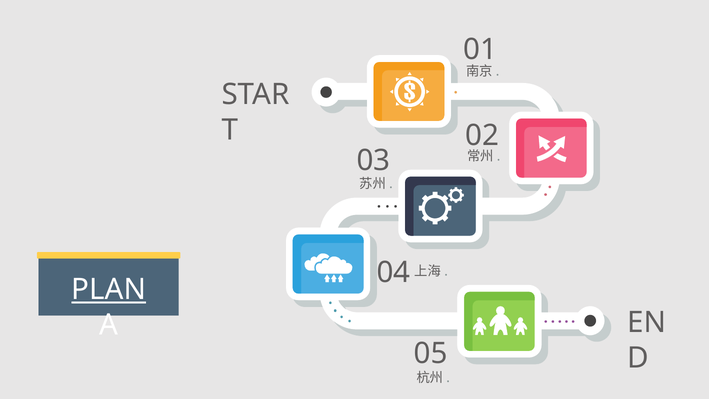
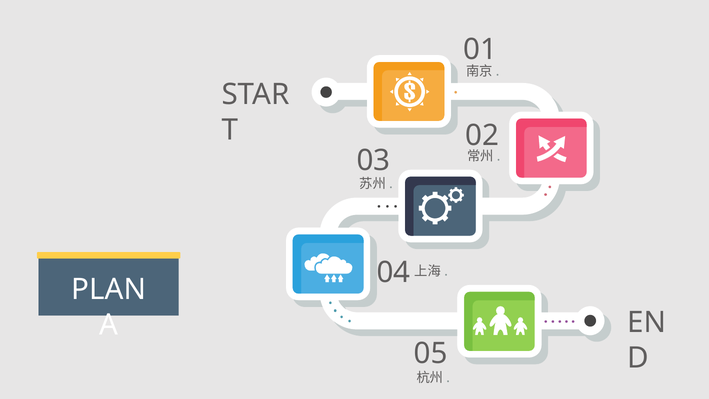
PLAN underline: present -> none (109, 290)
